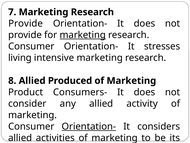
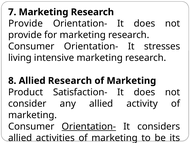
marketing underline: present -> none (83, 35)
Allied Produced: Produced -> Research (70, 80)
Consumers-: Consumers- -> Satisfaction- (80, 92)
